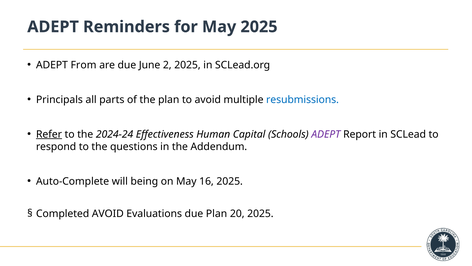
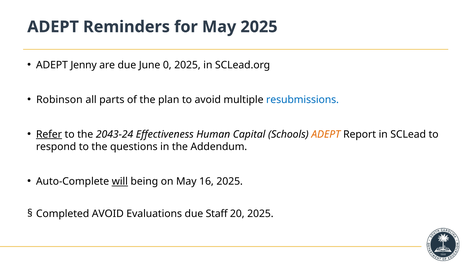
From: From -> Jenny (84, 65)
2: 2 -> 0 (167, 65)
Principals: Principals -> Robinson (59, 99)
2024-24: 2024-24 -> 2043-24 (115, 134)
ADEPT colour: purple -> orange (326, 134)
will underline: none -> present (120, 181)
due Plan: Plan -> Staff (217, 213)
